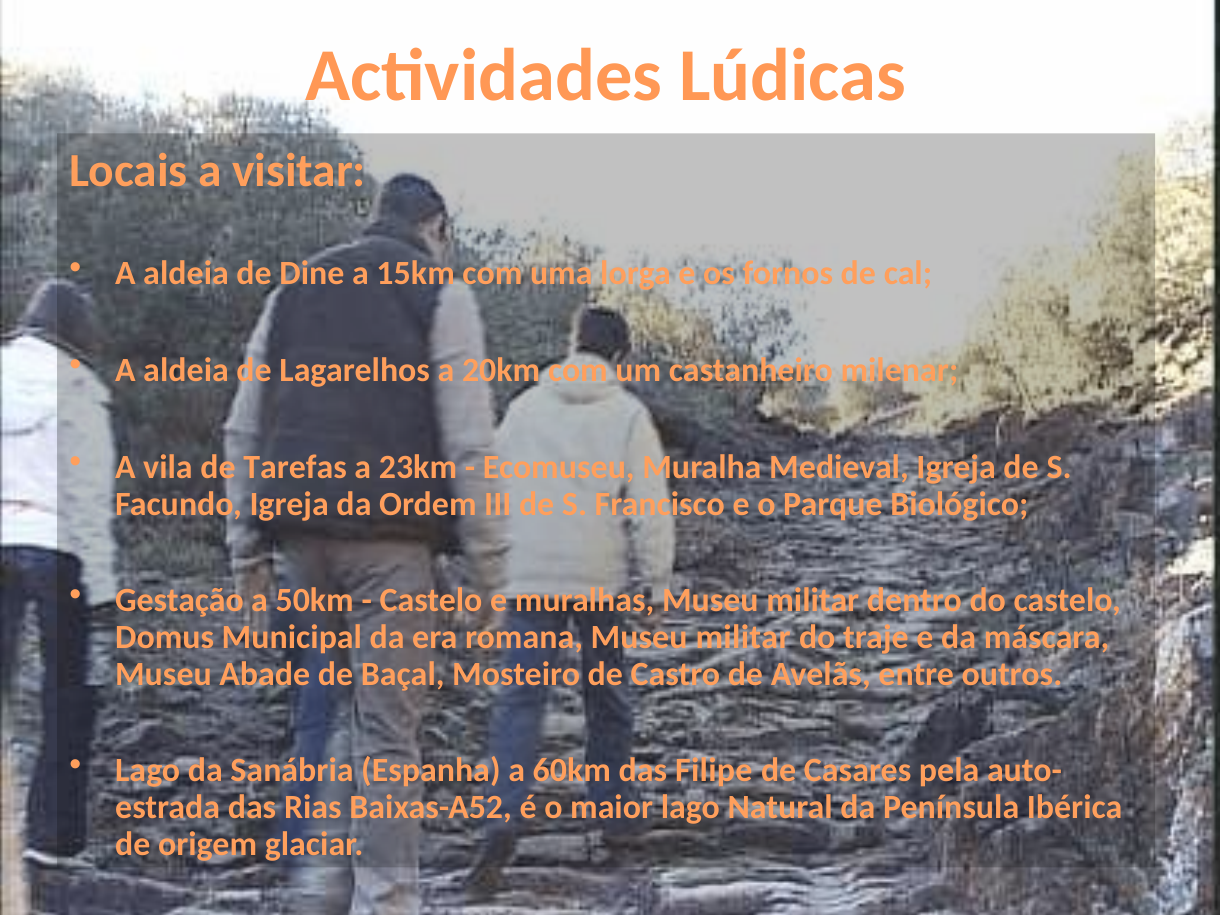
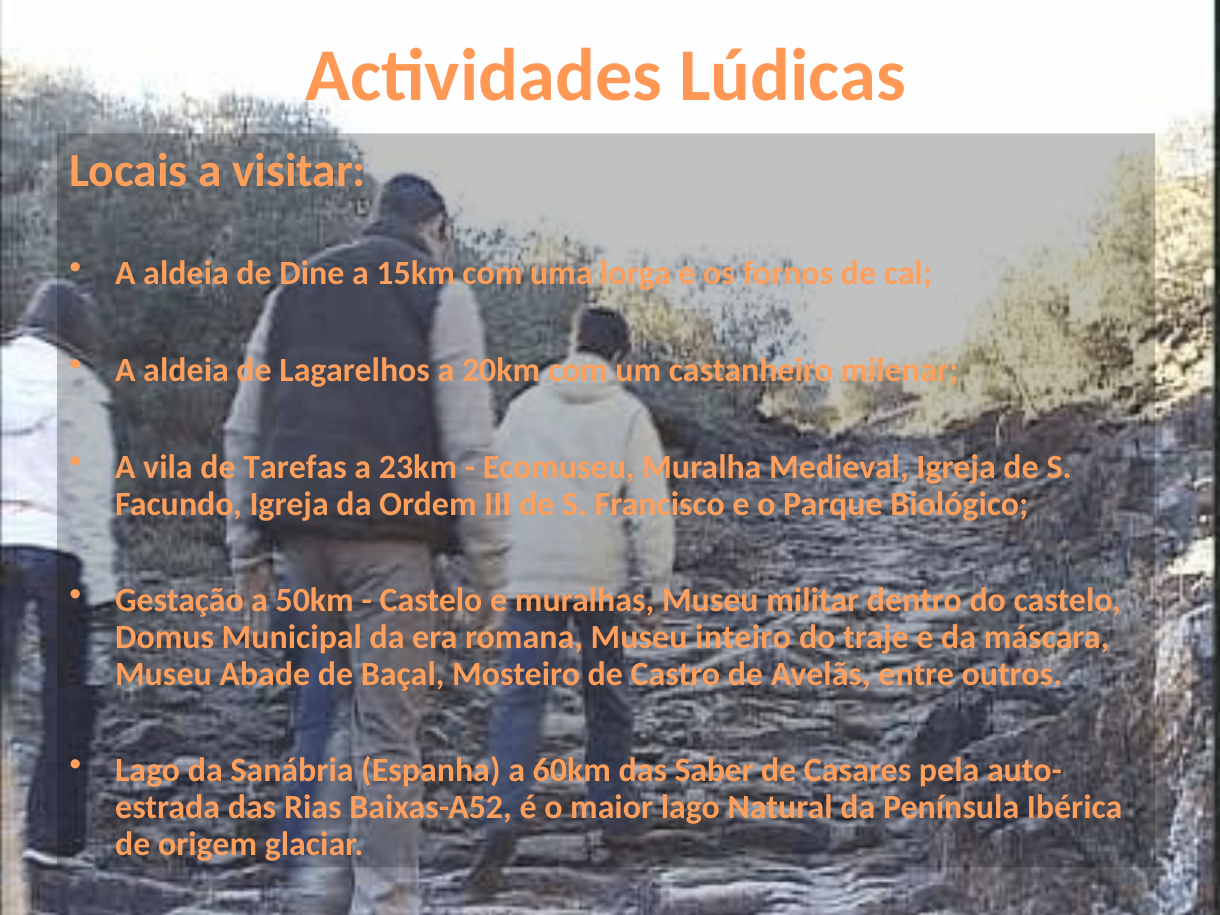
romana Museu militar: militar -> inteiro (743, 637)
Filipe: Filipe -> Saber (714, 771)
